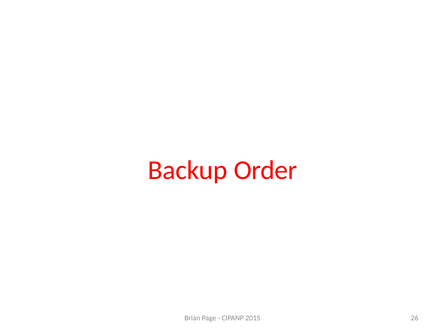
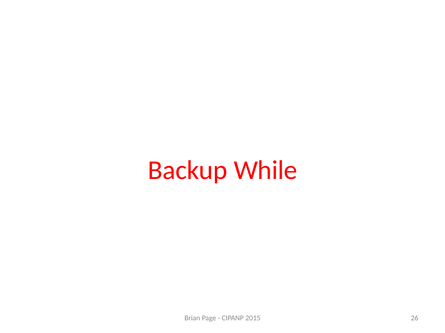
Order: Order -> While (265, 171)
